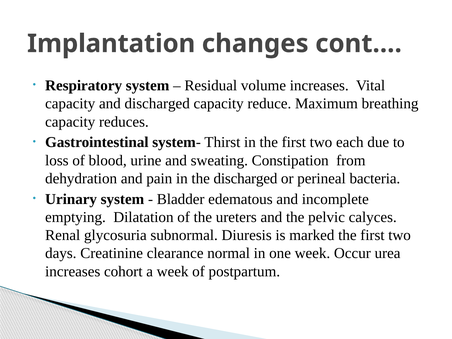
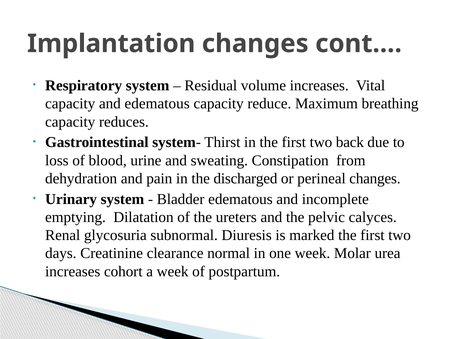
and discharged: discharged -> edematous (157, 104)
each: each -> back (350, 142)
perineal bacteria: bacteria -> changes (375, 178)
Occur: Occur -> Molar (352, 253)
